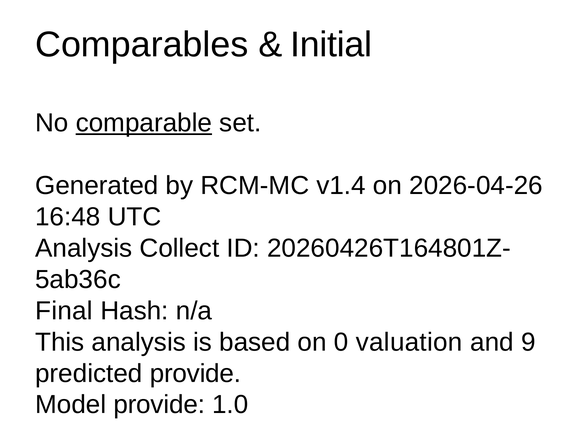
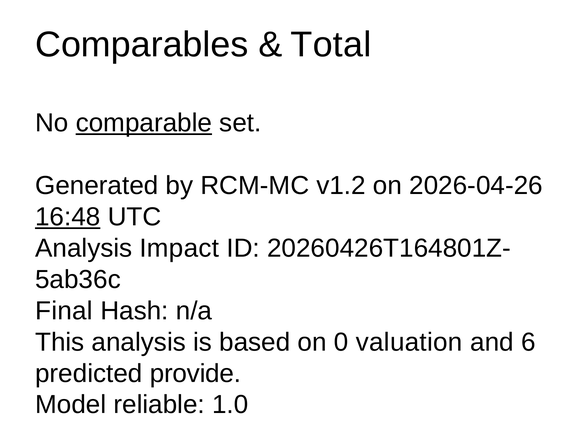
Initial: Initial -> Total (331, 45)
v1.4: v1.4 -> v1.2 (341, 186)
16:48 underline: none -> present (68, 217)
Collect: Collect -> Impact (179, 248)
9: 9 -> 6 (528, 342)
Model provide: provide -> reliable (159, 405)
